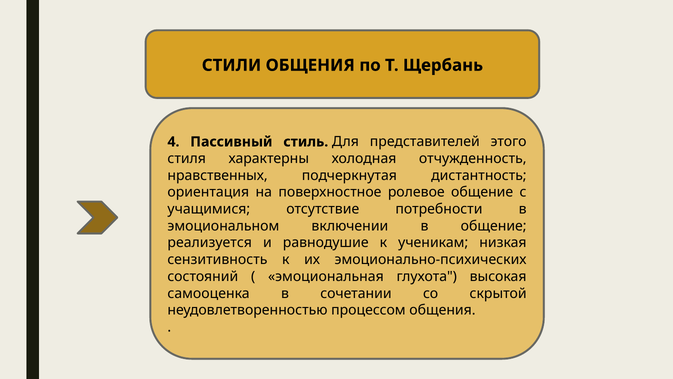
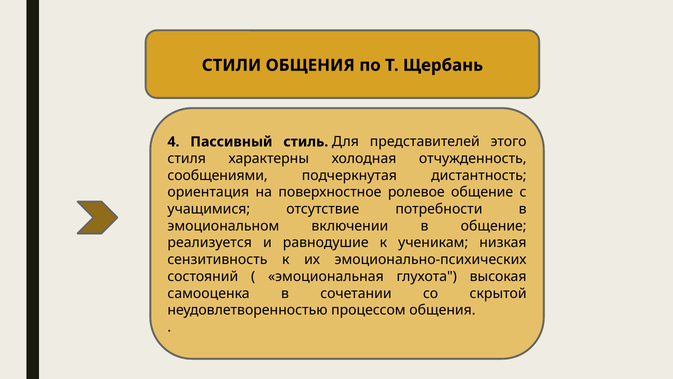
нравственных: нравственных -> сообщениями (218, 175)
